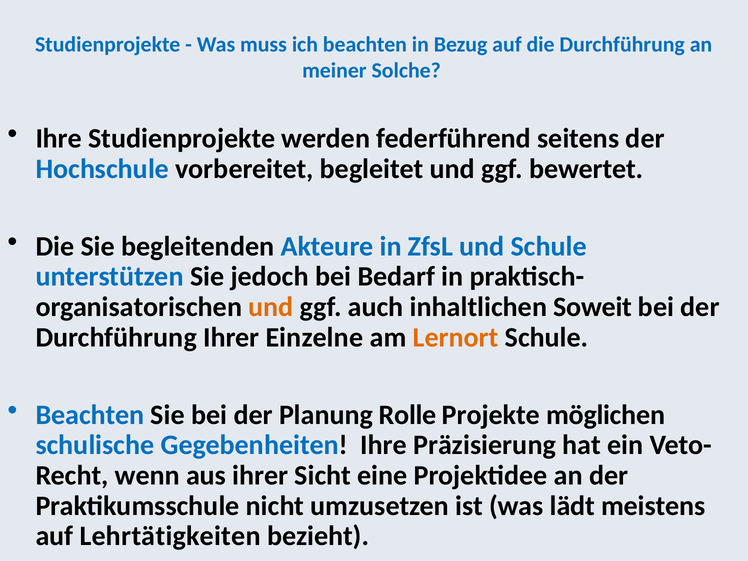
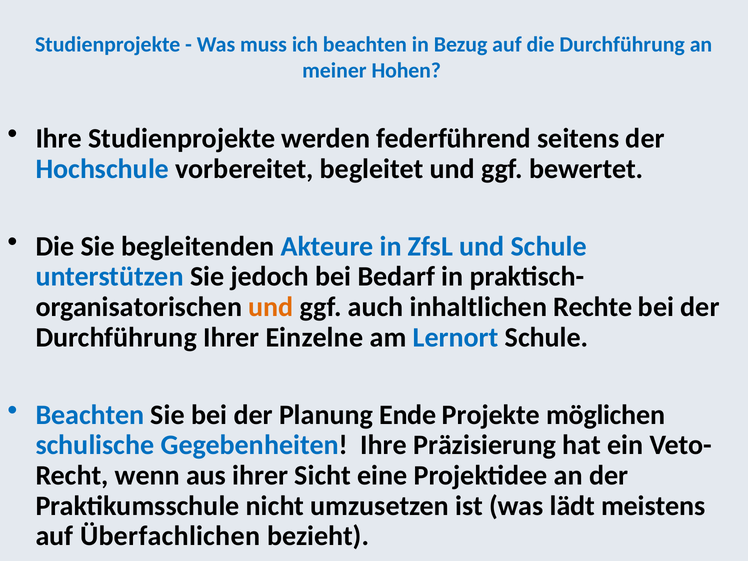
Solche: Solche -> Hohen (406, 71)
Soweit: Soweit -> Rechte (593, 307)
Lernort colour: orange -> blue (456, 337)
Rolle: Rolle -> Ende (408, 415)
Lehrtätigkeiten: Lehrtätigkeiten -> Überfachlichen (170, 536)
